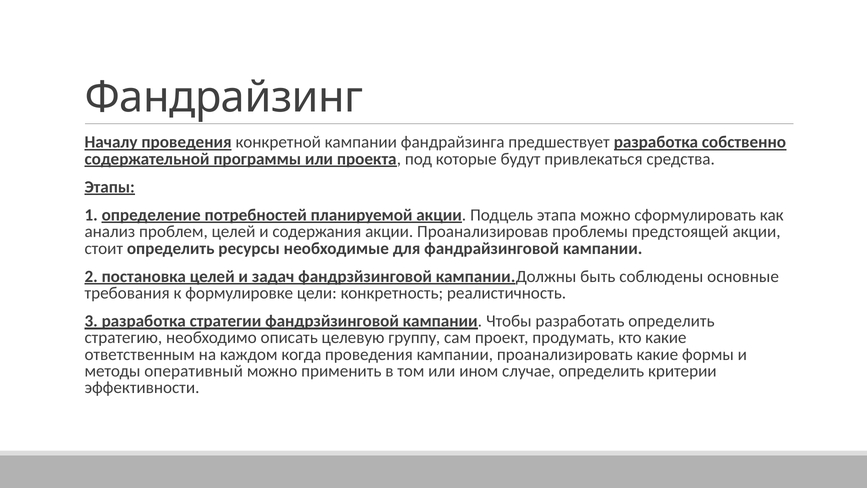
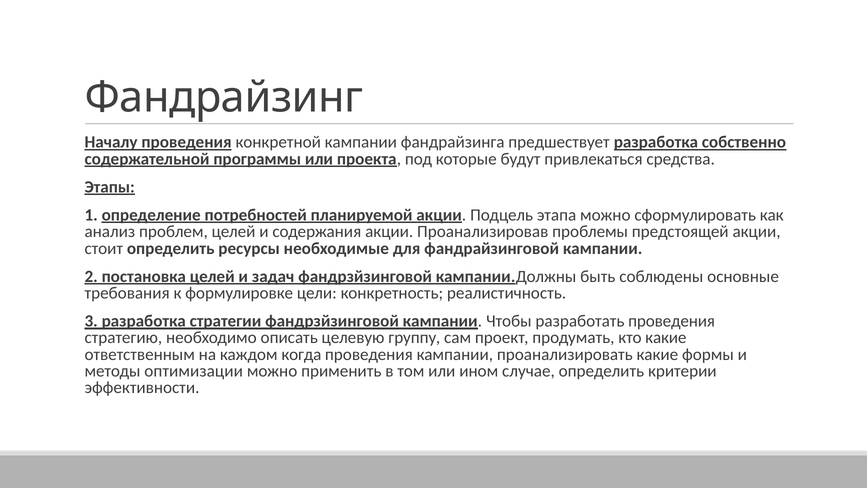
разработать определить: определить -> проведения (672, 321)
оперативный: оперативный -> оптимизации (194, 371)
